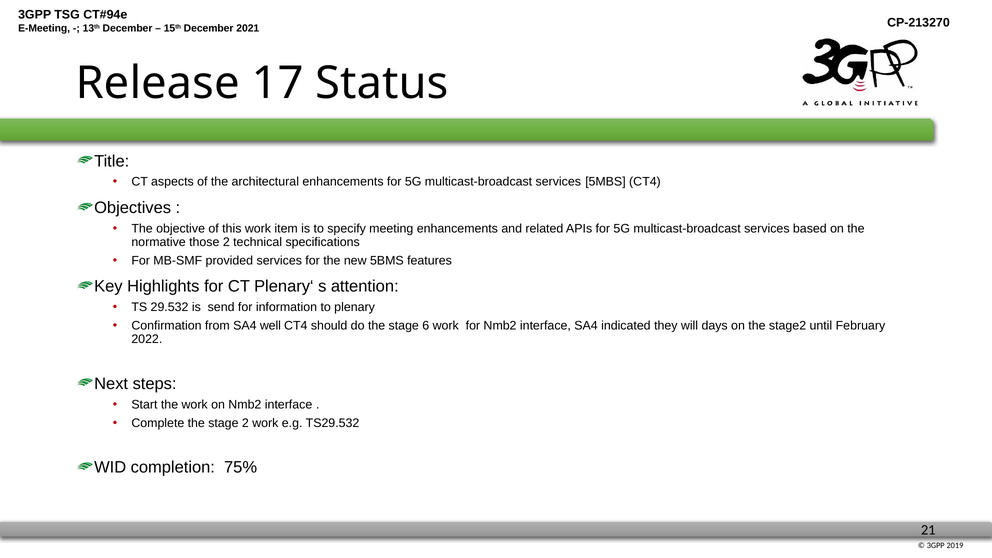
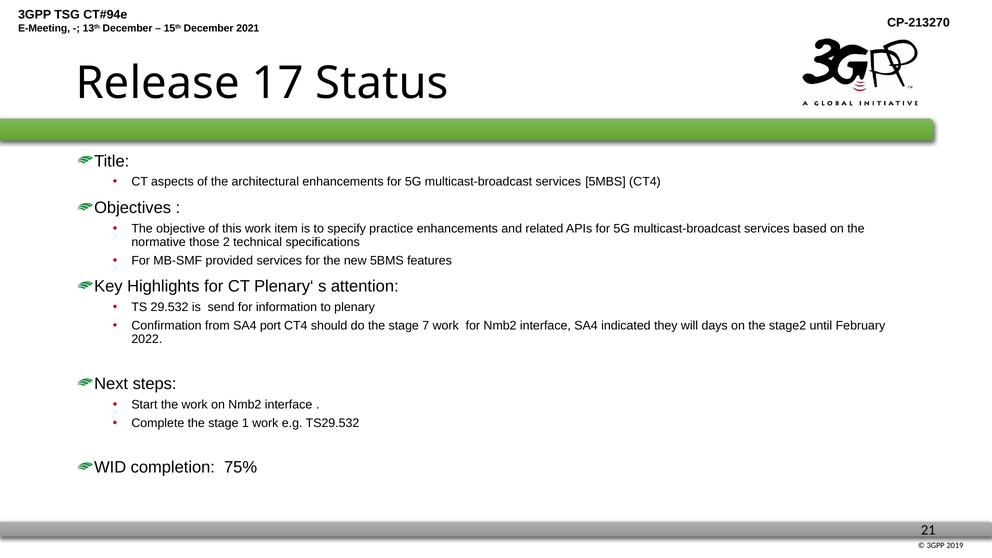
meeting: meeting -> practice (391, 229)
well: well -> port (270, 326)
6: 6 -> 7 (426, 326)
stage 2: 2 -> 1 (245, 423)
